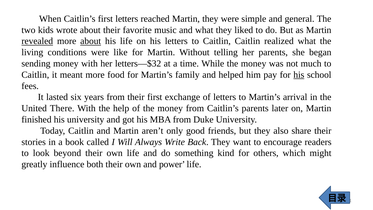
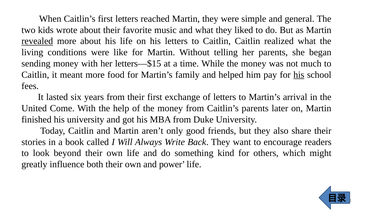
about underline: present -> none (91, 41)
letters—$32: letters—$32 -> letters—$15 (138, 64)
There: There -> Come (62, 108)
